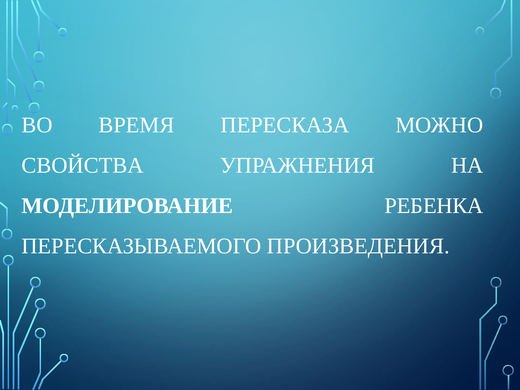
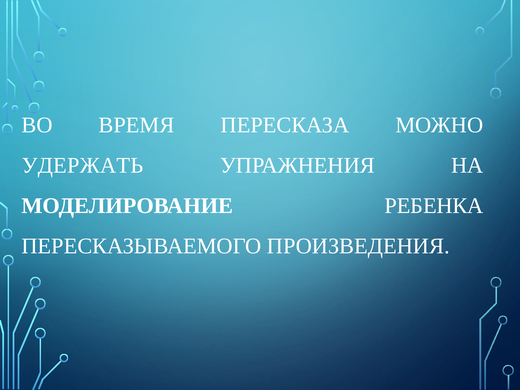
СВОЙСТВА: СВОЙСТВА -> УДЕРЖАТЬ (83, 165)
